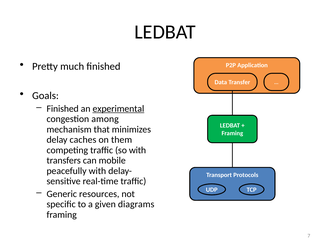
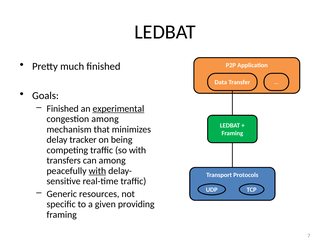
caches: caches -> tracker (83, 140)
them: them -> being (122, 140)
can mobile: mobile -> among (112, 161)
with underline: none -> present (97, 171)
diagrams: diagrams -> providing (136, 205)
